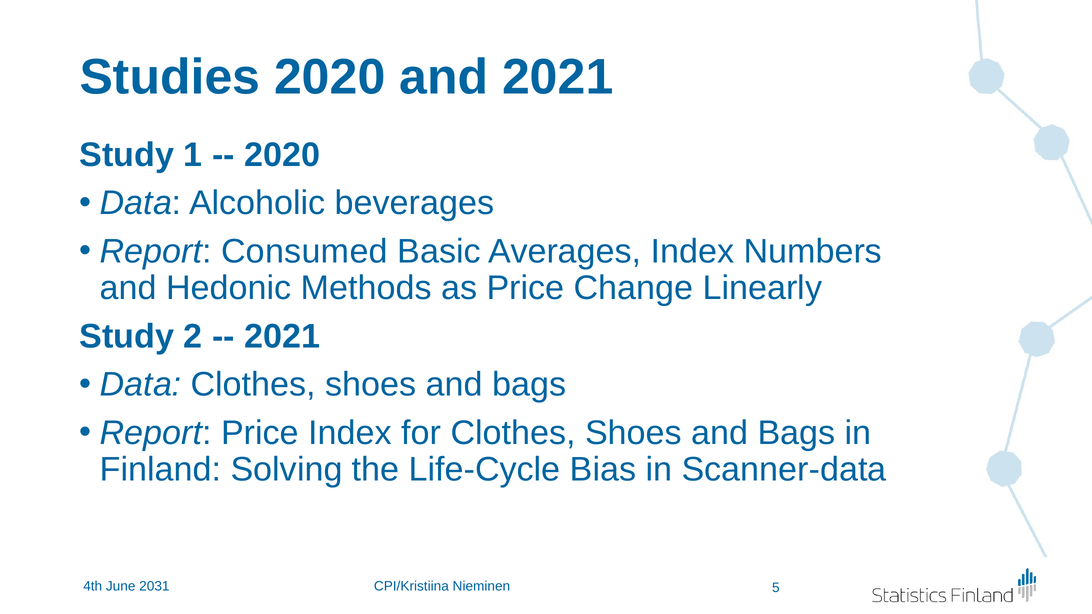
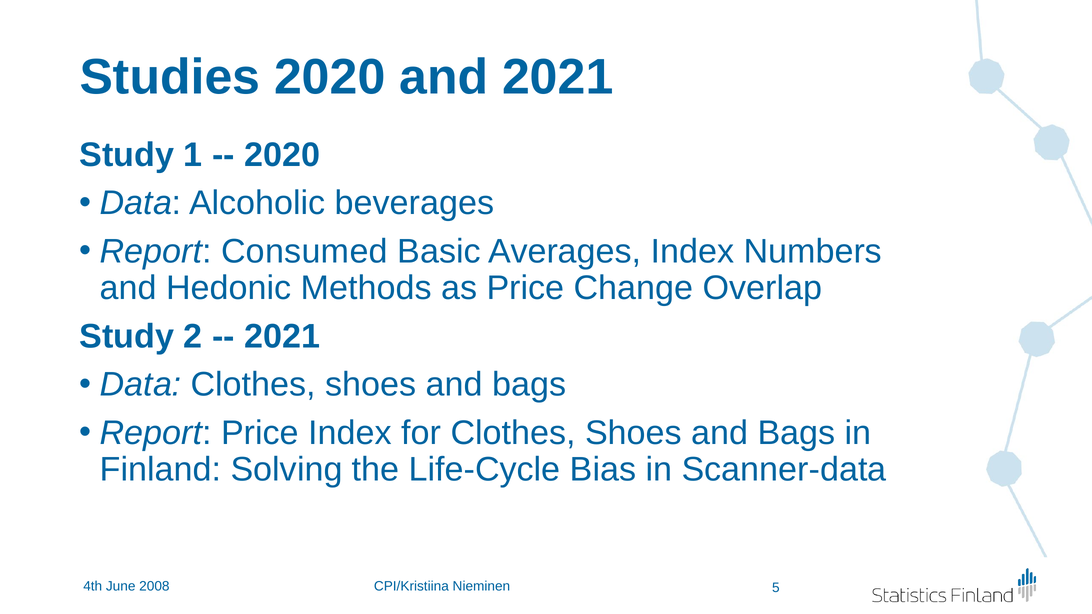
Linearly: Linearly -> Overlap (762, 288)
2031: 2031 -> 2008 (154, 587)
